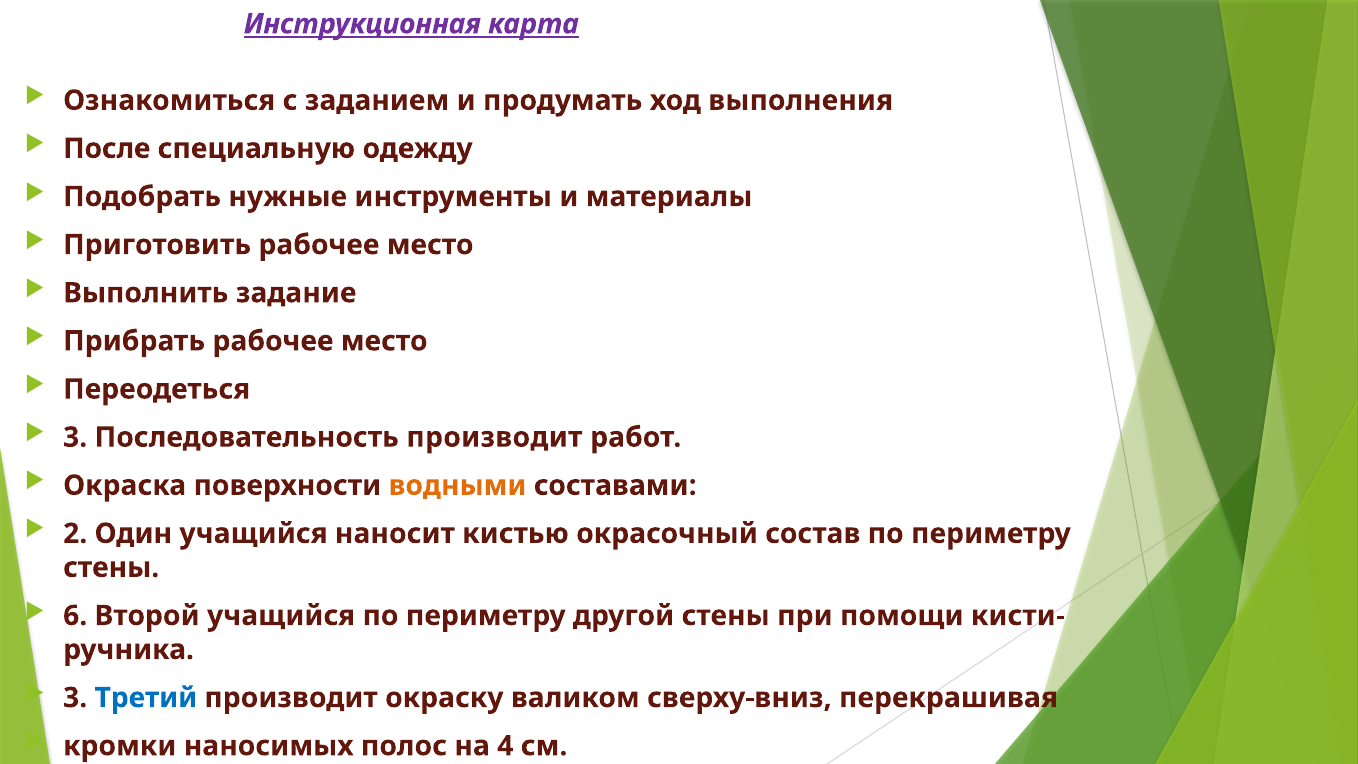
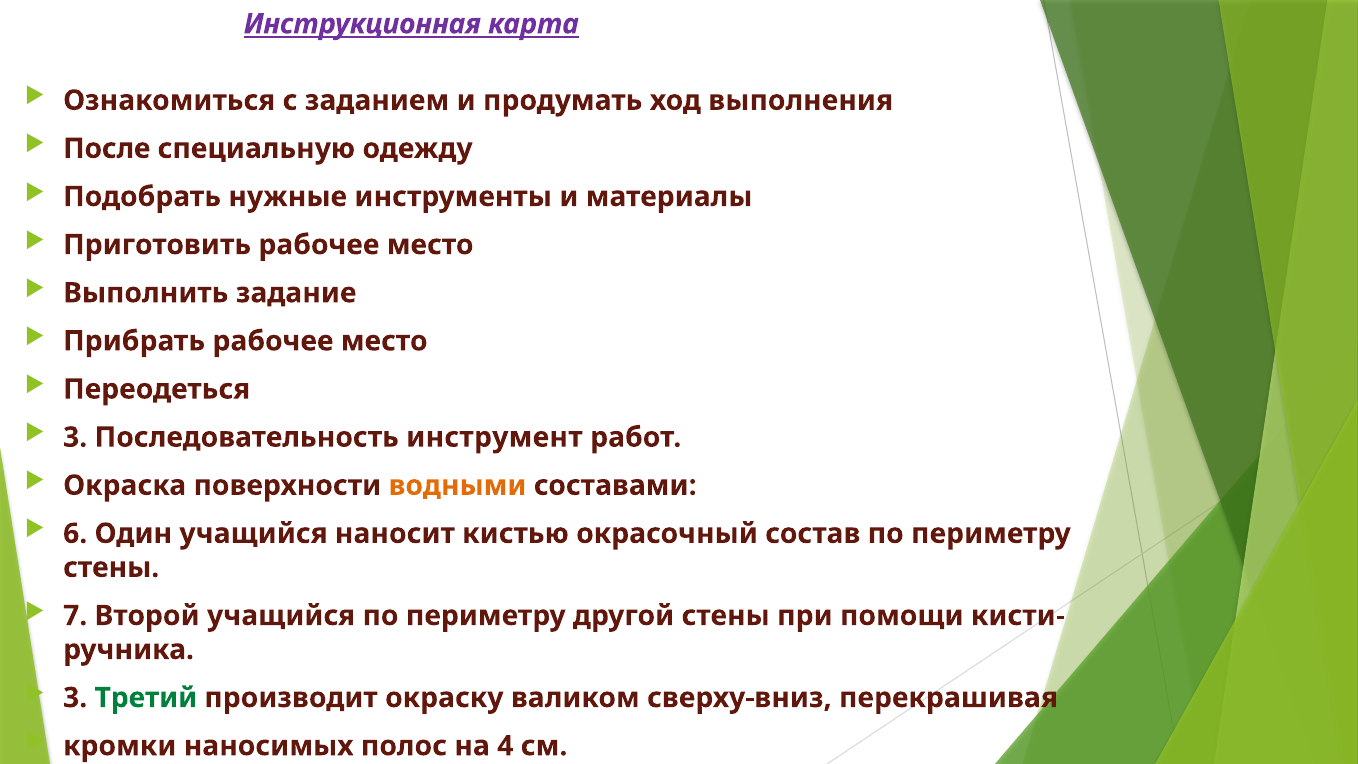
Последовательность производит: производит -> инструмент (494, 437)
2: 2 -> 6 (75, 534)
6: 6 -> 7 (75, 616)
Третий colour: blue -> green (146, 698)
